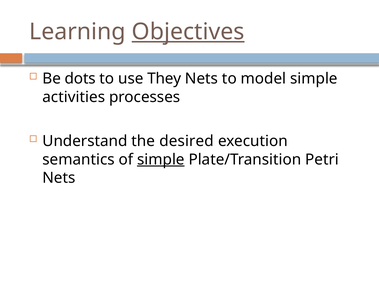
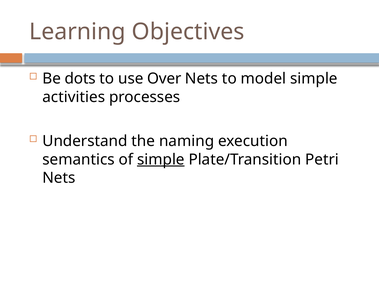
Objectives underline: present -> none (188, 32)
They: They -> Over (164, 78)
desired: desired -> naming (187, 141)
